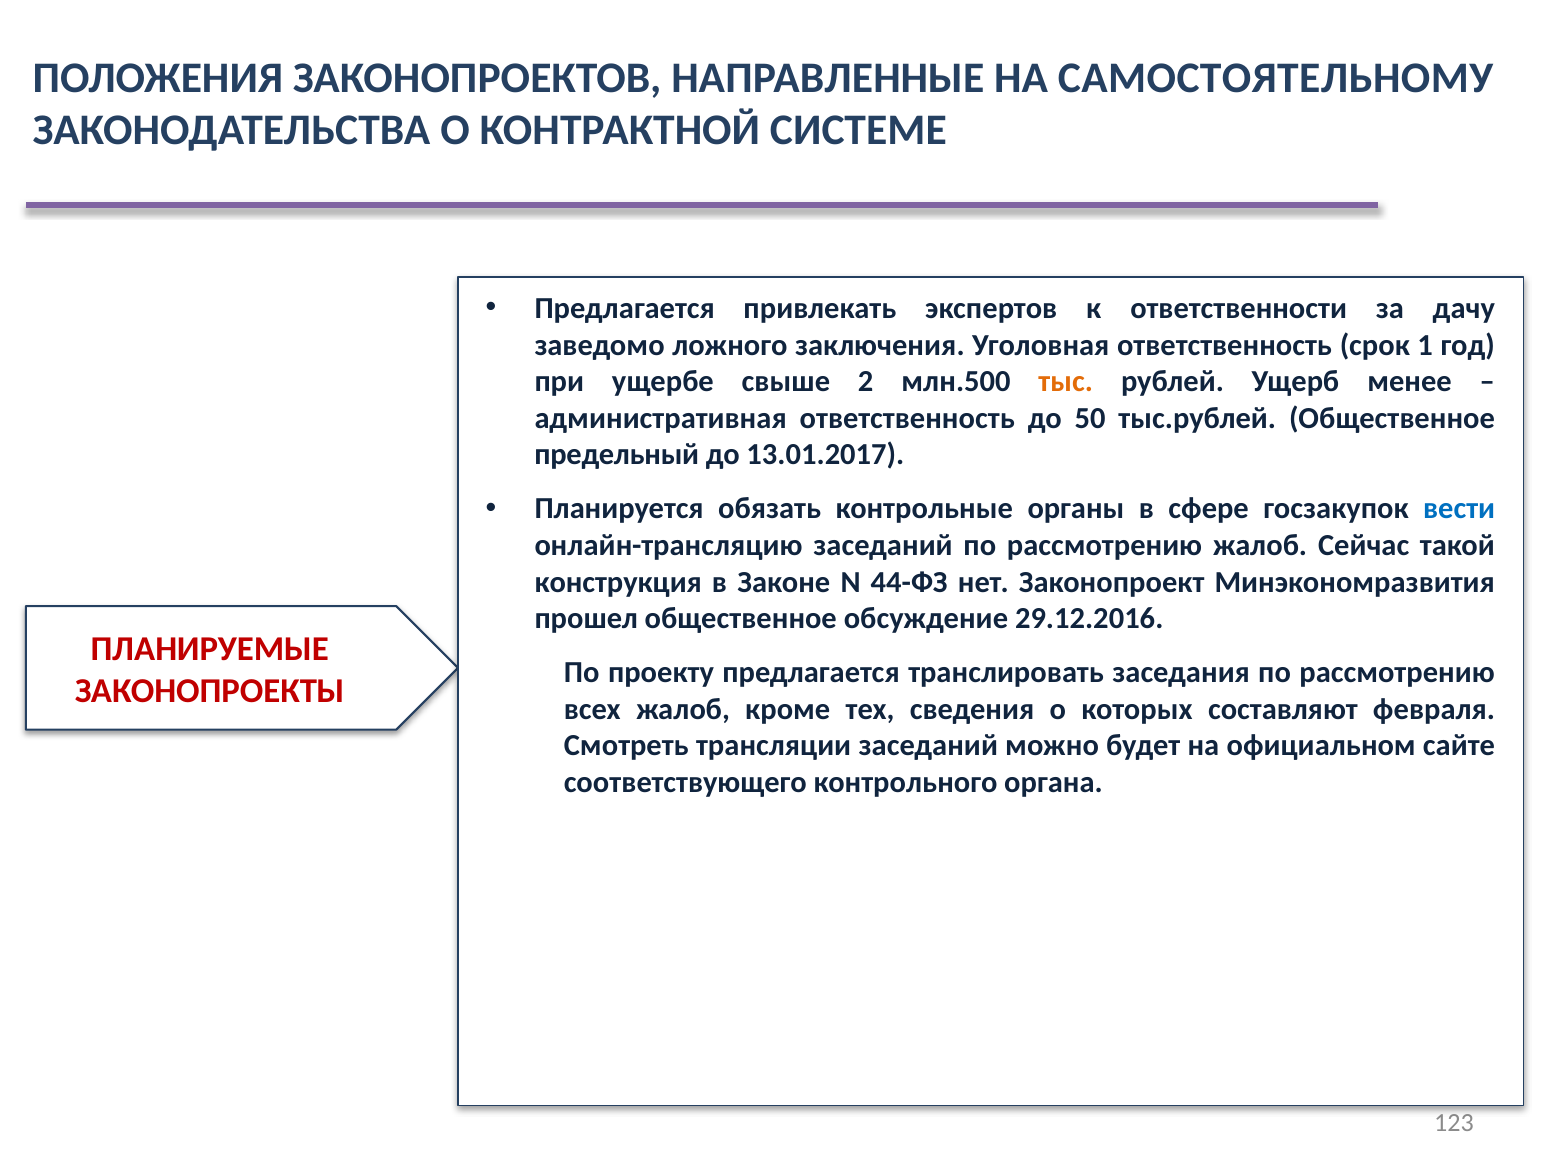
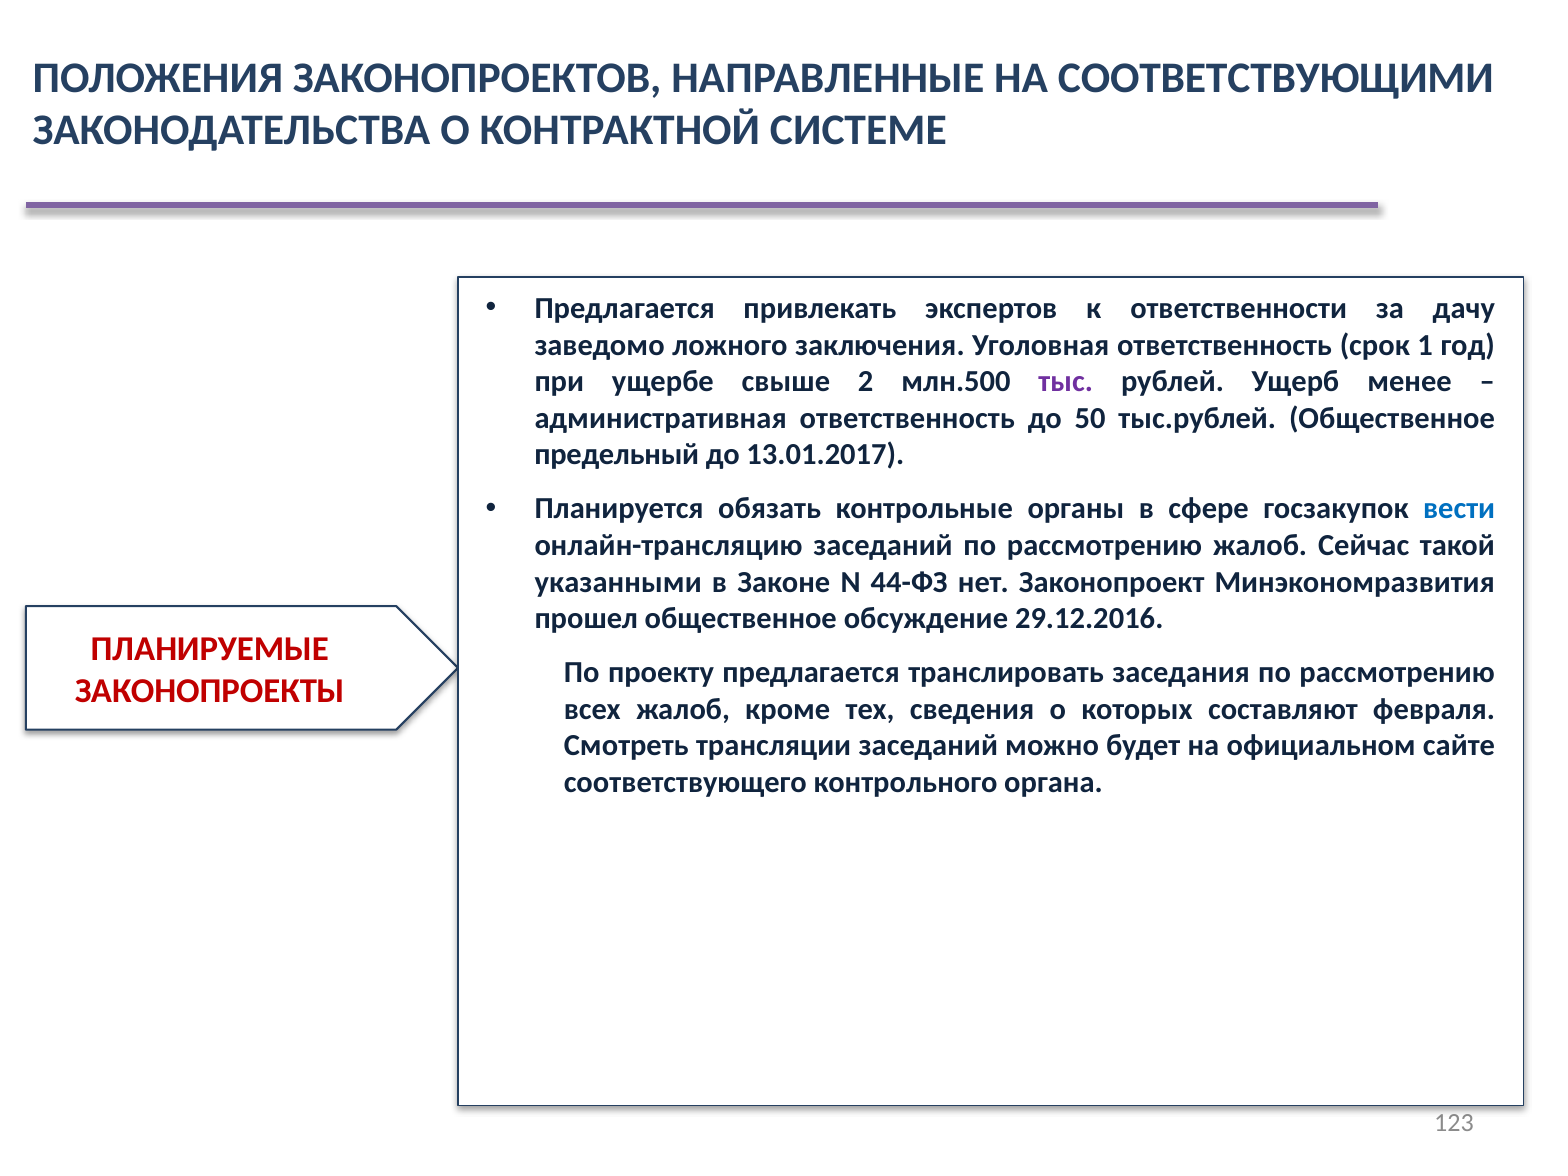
САМОСТОЯТЕЛЬНОМУ: САМОСТОЯТЕЛЬНОМУ -> СООТВЕТСТВУЮЩИМИ (1276, 78)
тыс colour: orange -> purple (1066, 382)
конструкция: конструкция -> указанными (618, 582)
